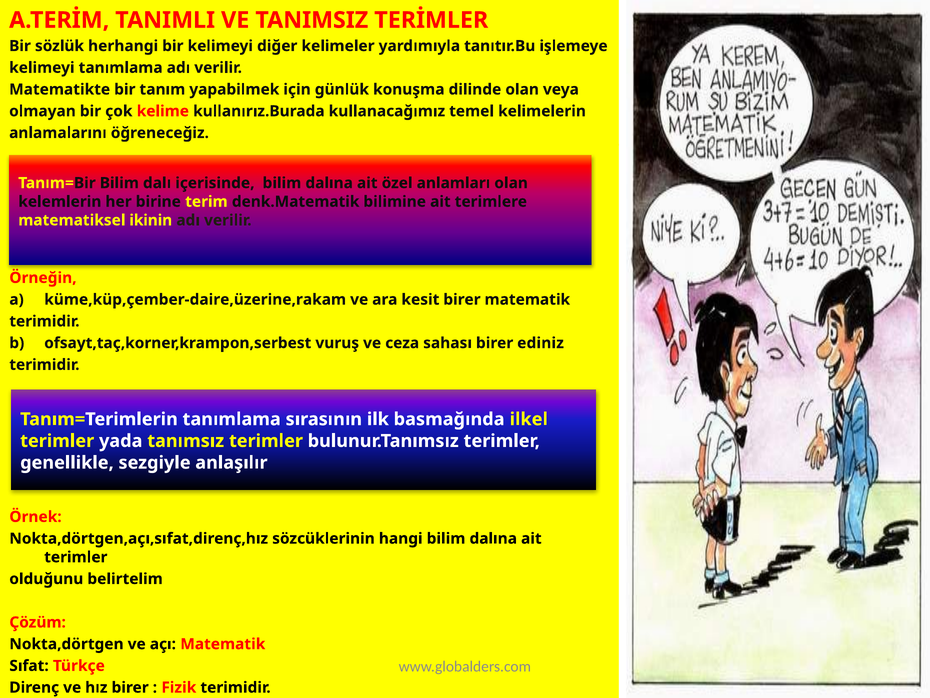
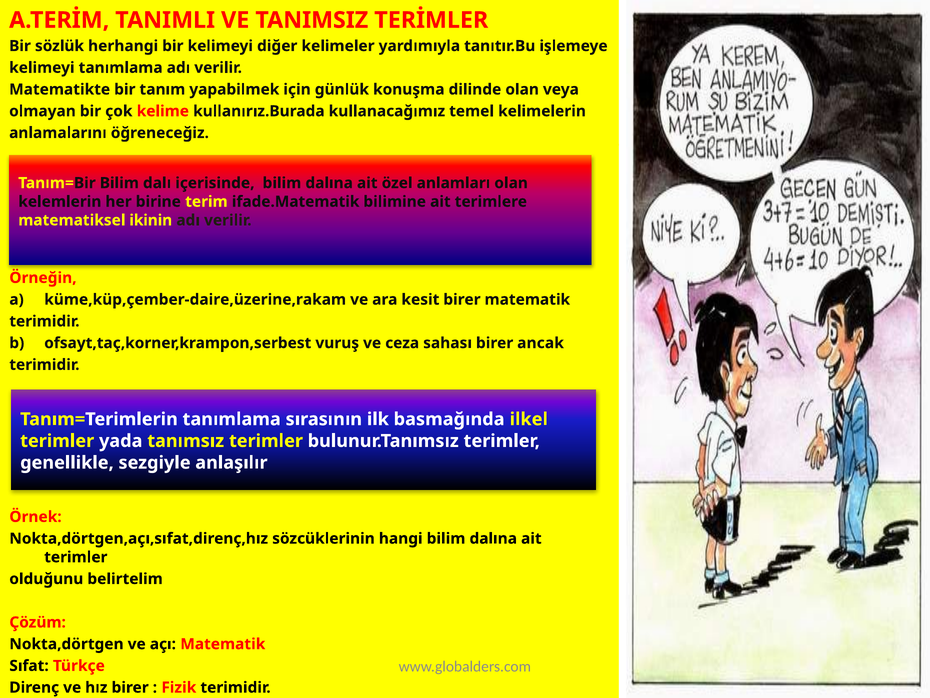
denk.Matematik: denk.Matematik -> ifade.Matematik (296, 202)
ediniz: ediniz -> ancak (541, 343)
